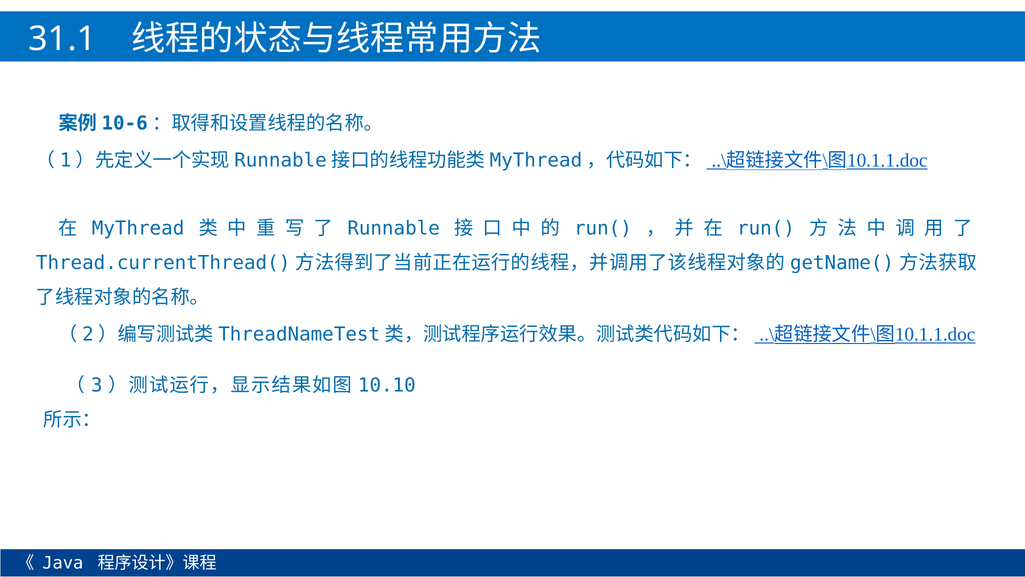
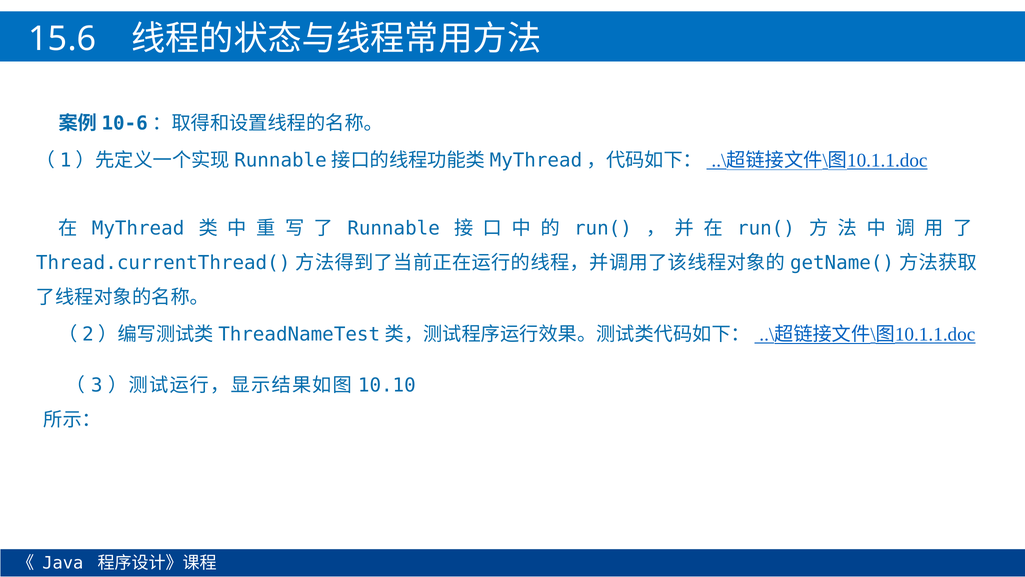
31.1: 31.1 -> 15.6 (62, 39)
